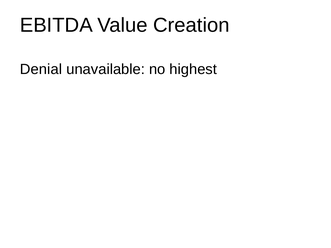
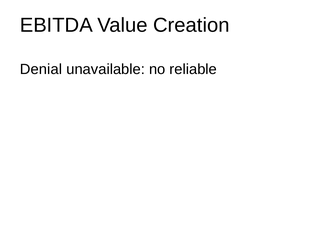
highest: highest -> reliable (193, 69)
